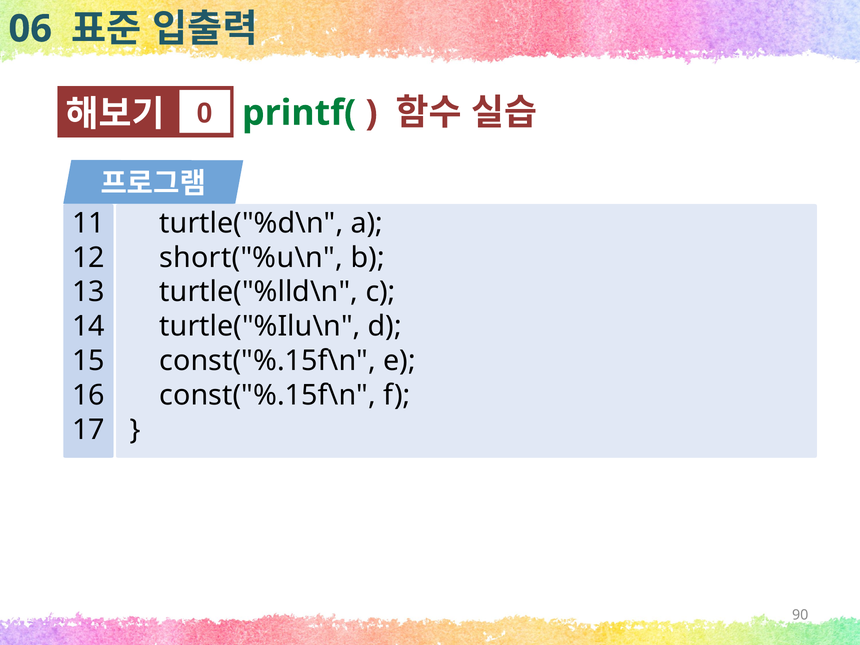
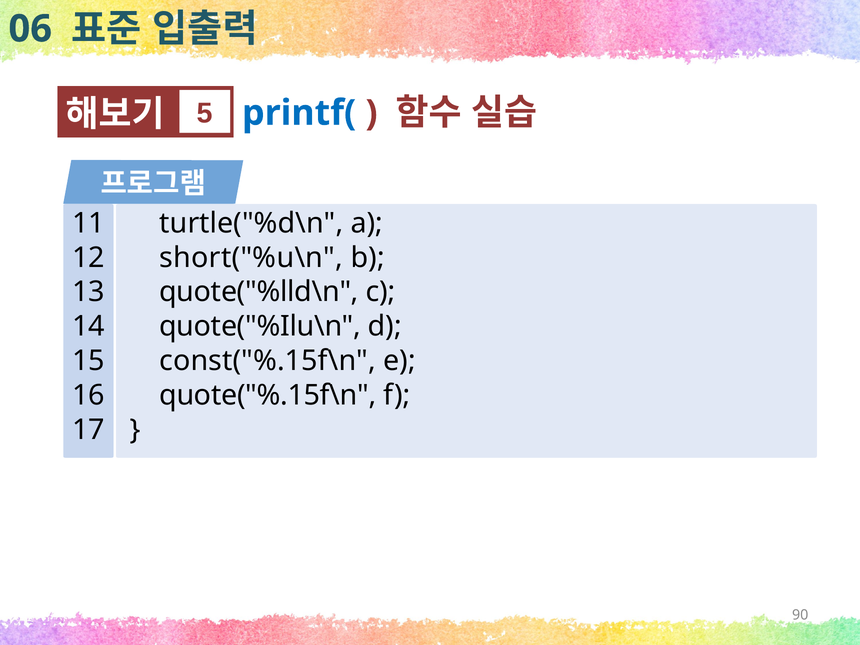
0: 0 -> 5 (205, 113)
printf( colour: green -> blue (299, 113)
turtle("%lld\n: turtle("%lld\n -> quote("%lld\n (259, 292)
turtle("%Ilu\n: turtle("%Ilu\n -> quote("%Ilu\n (260, 326)
const("%.15f\n: const("%.15f\n -> quote("%.15f\n (268, 395)
